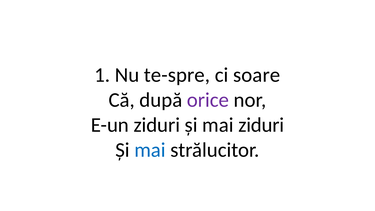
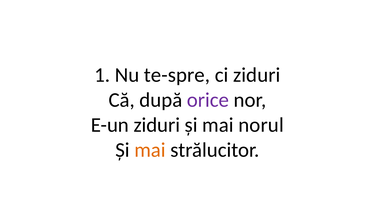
ci soare: soare -> ziduri (257, 75)
mai ziduri: ziduri -> norul (261, 125)
mai colour: blue -> orange (150, 150)
